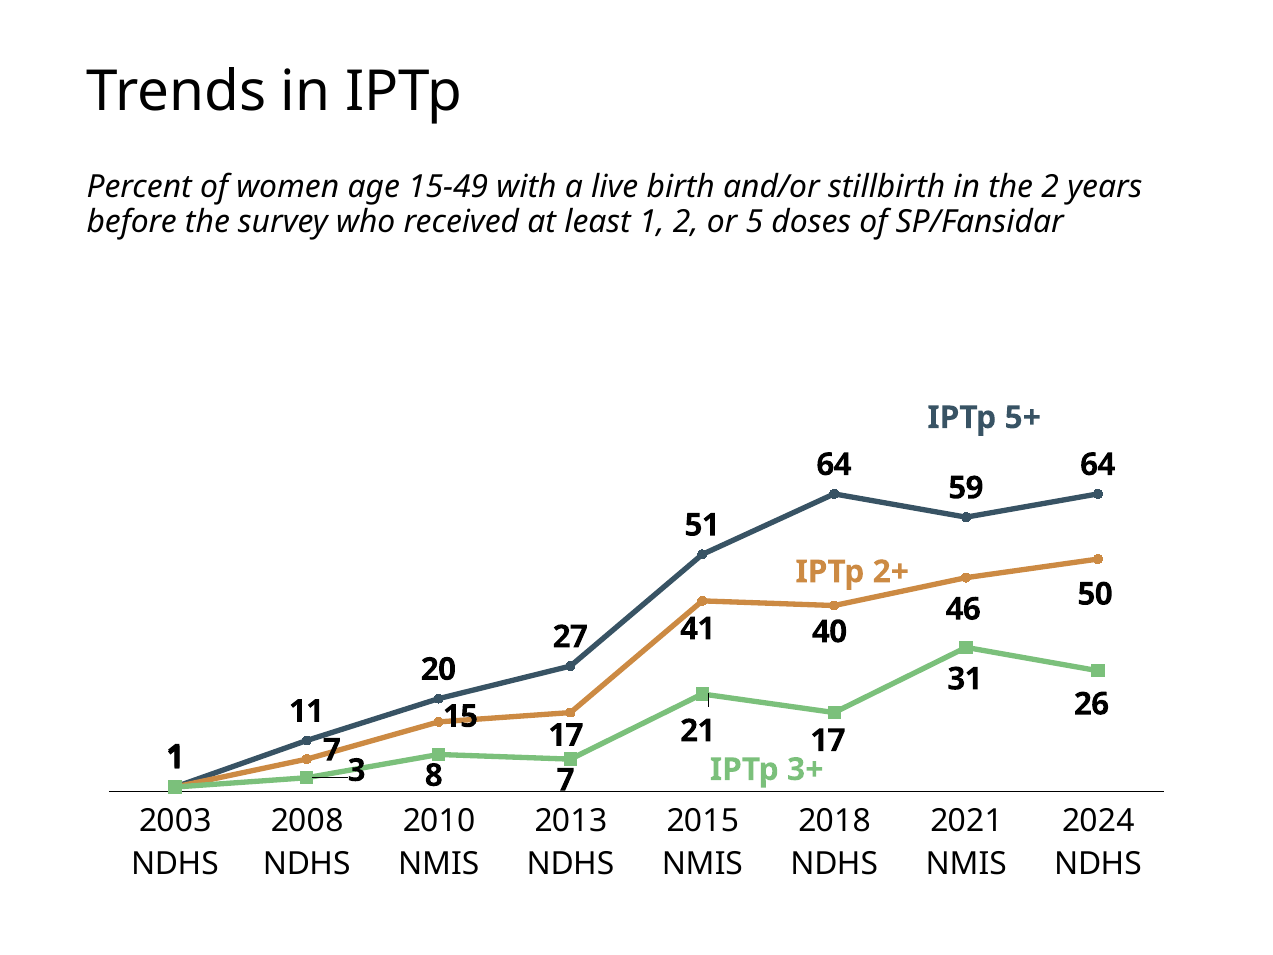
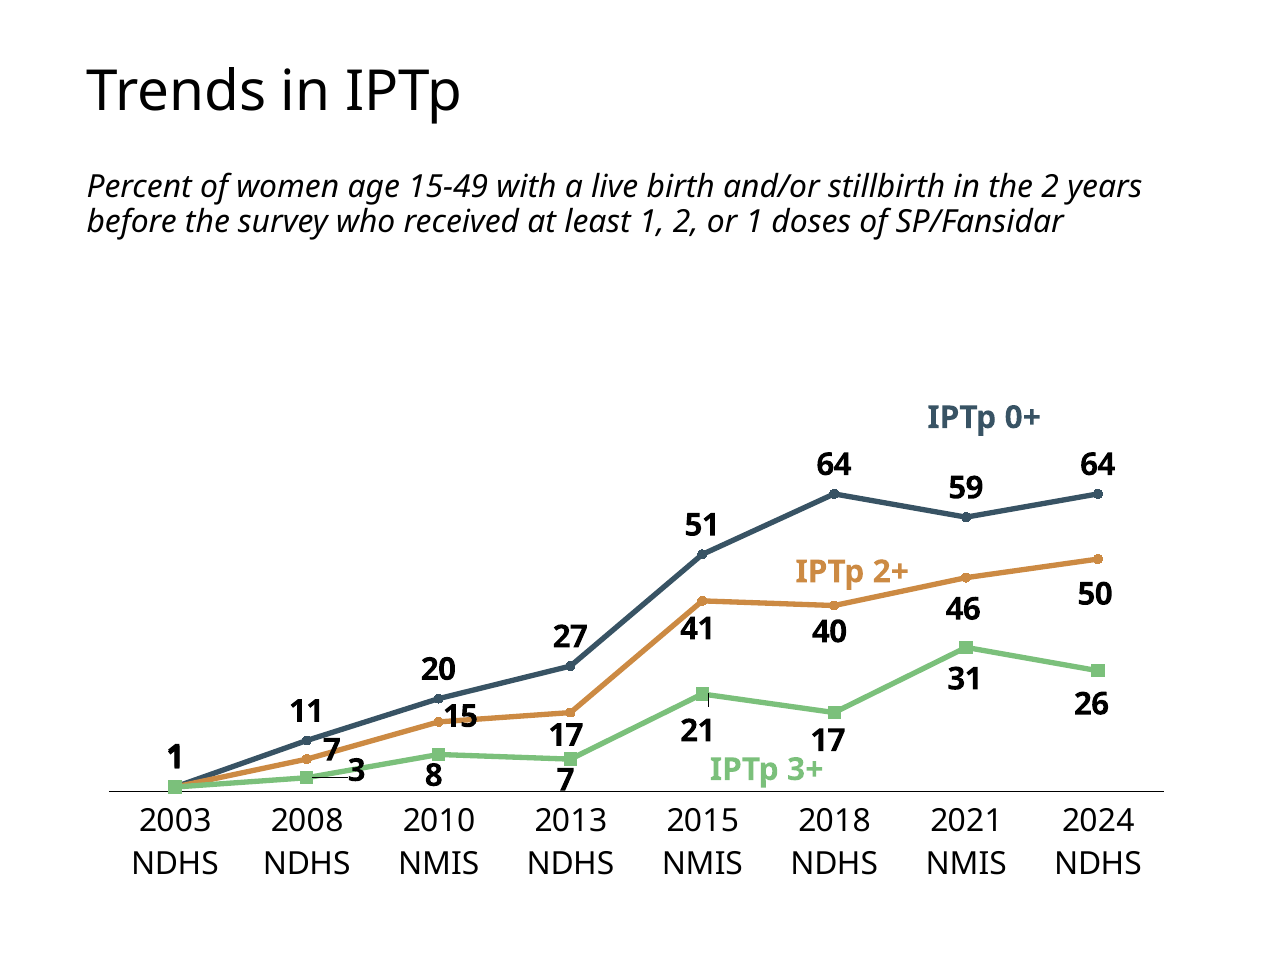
or 5: 5 -> 1 (754, 221)
5+: 5+ -> 0+ (1023, 418)
